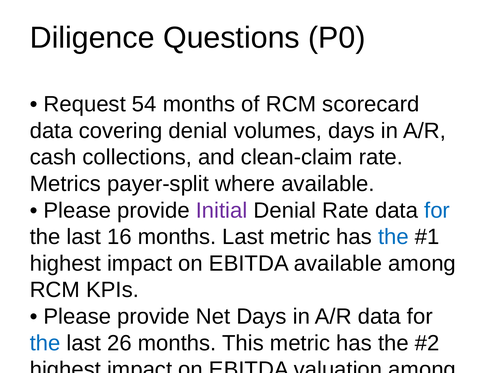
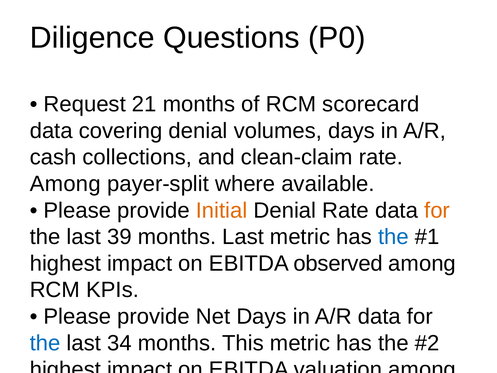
54: 54 -> 21 (144, 104)
Metrics: Metrics -> Among (65, 184)
Initial colour: purple -> orange (222, 210)
for colour: blue -> orange (437, 210)
16: 16 -> 39 (119, 237)
EBITDA available: available -> observed (338, 263)
26: 26 -> 34 (119, 343)
